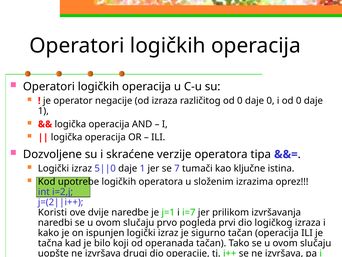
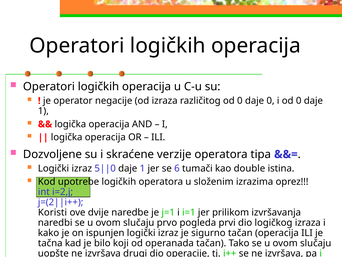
7: 7 -> 6 (177, 168)
ključne: ključne -> double (249, 168)
i=7: i=7 -> i=1 (189, 212)
